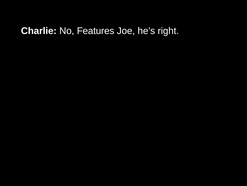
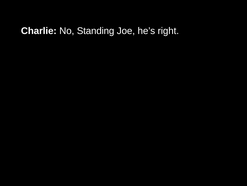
Features: Features -> Standing (96, 31)
